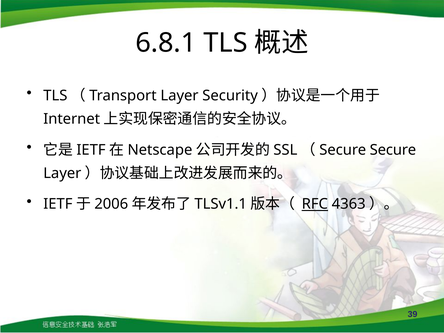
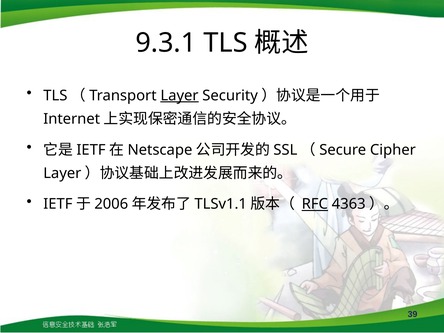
6.8.1: 6.8.1 -> 9.3.1 (166, 43)
Layer underline: none -> present (179, 96)
Secure: Secure -> Cipher (393, 150)
